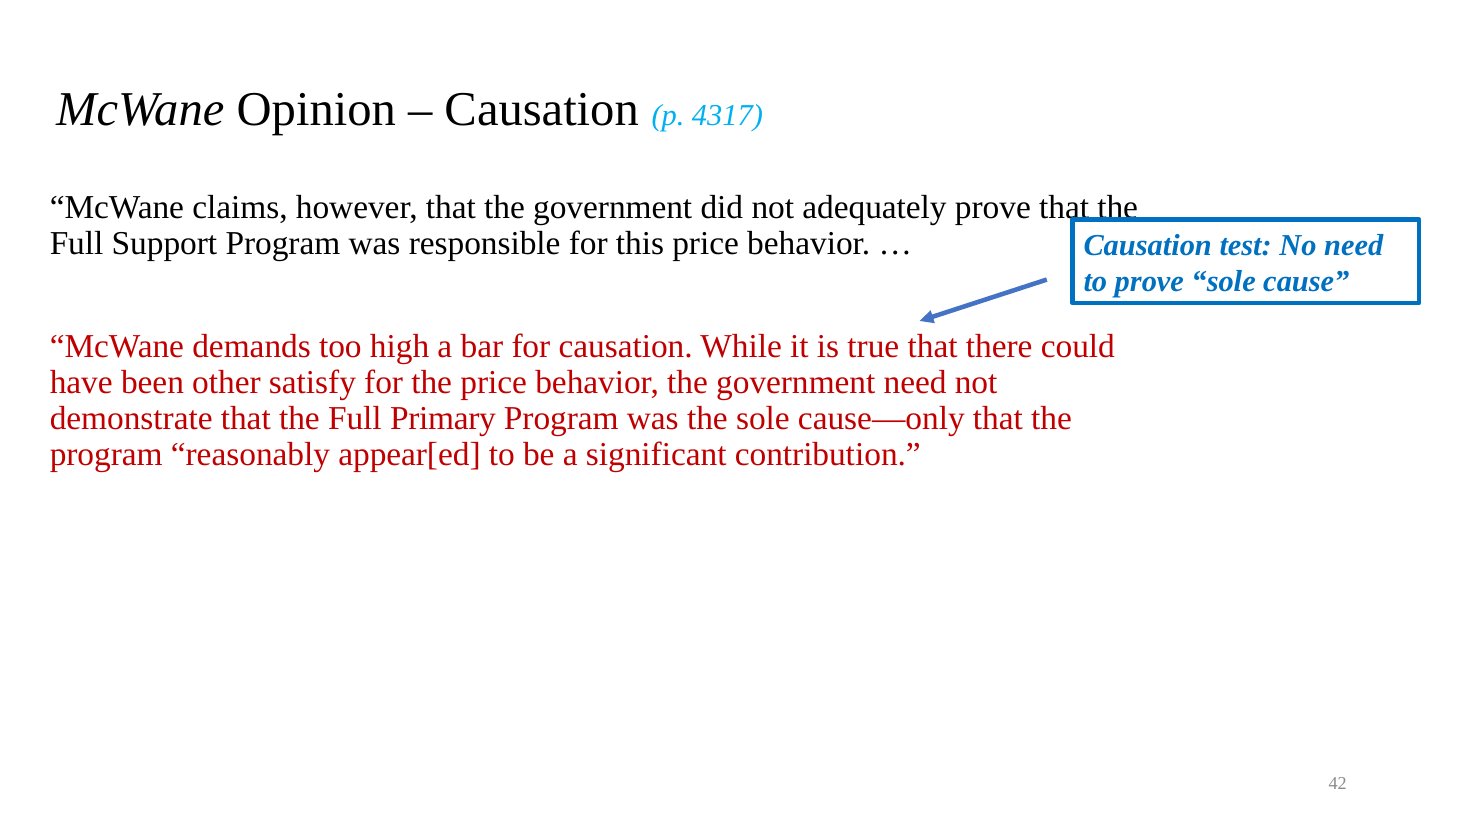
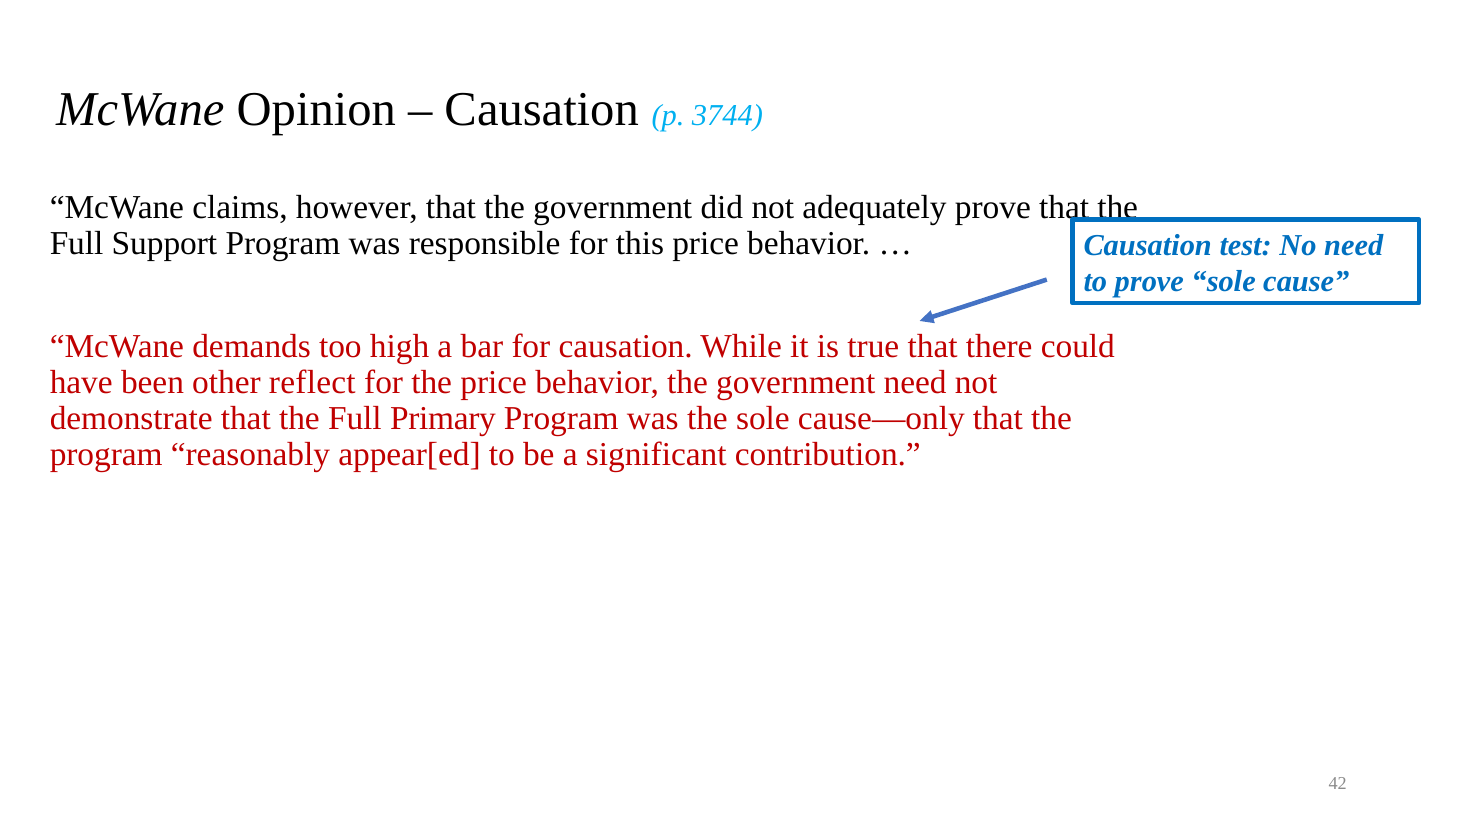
4317: 4317 -> 3744 (727, 116)
satisfy: satisfy -> reflect (312, 382)
